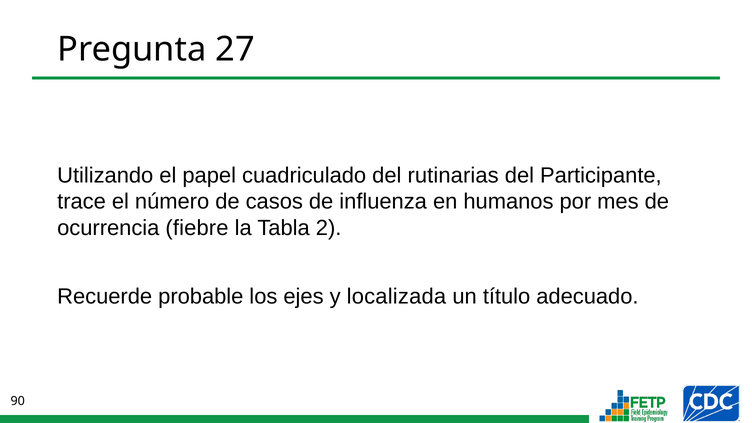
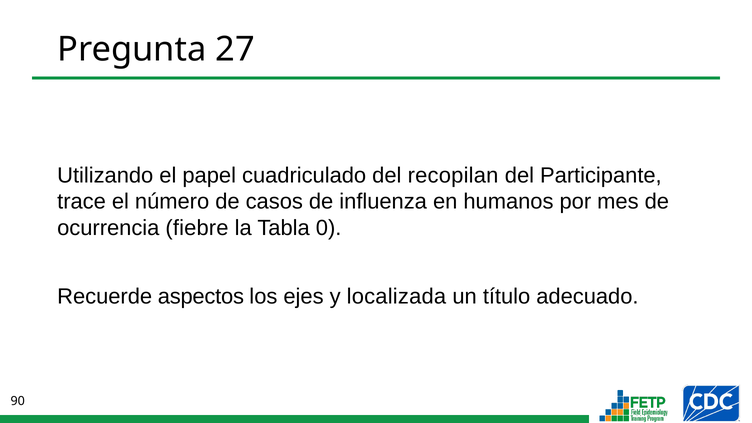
rutinarias: rutinarias -> recopilan (453, 175)
2: 2 -> 0 (329, 228)
probable: probable -> aspectos (201, 296)
